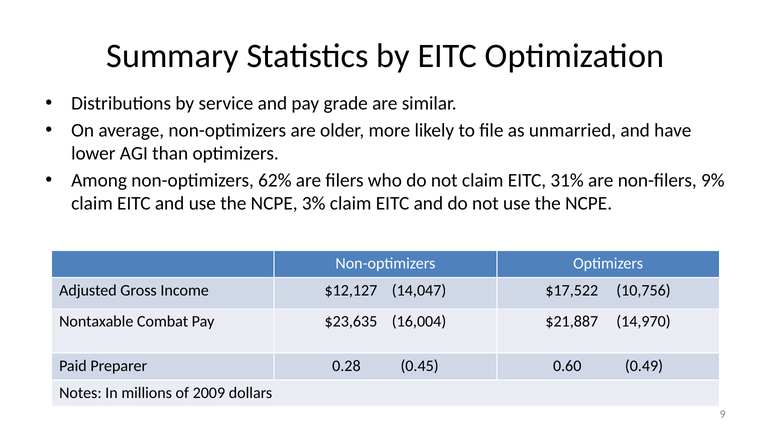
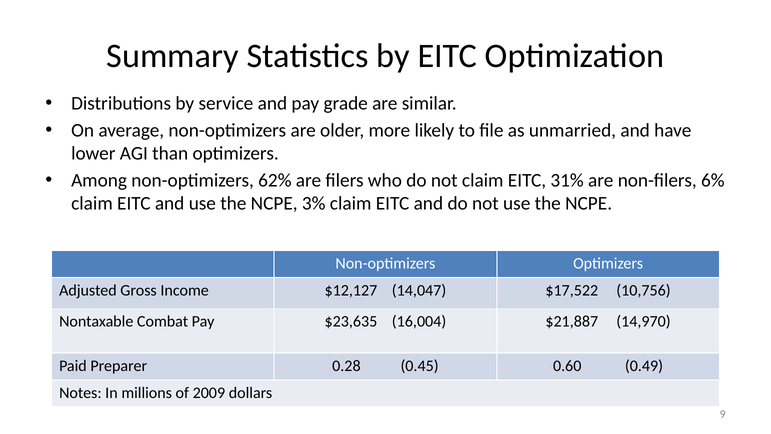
9%: 9% -> 6% (713, 180)
